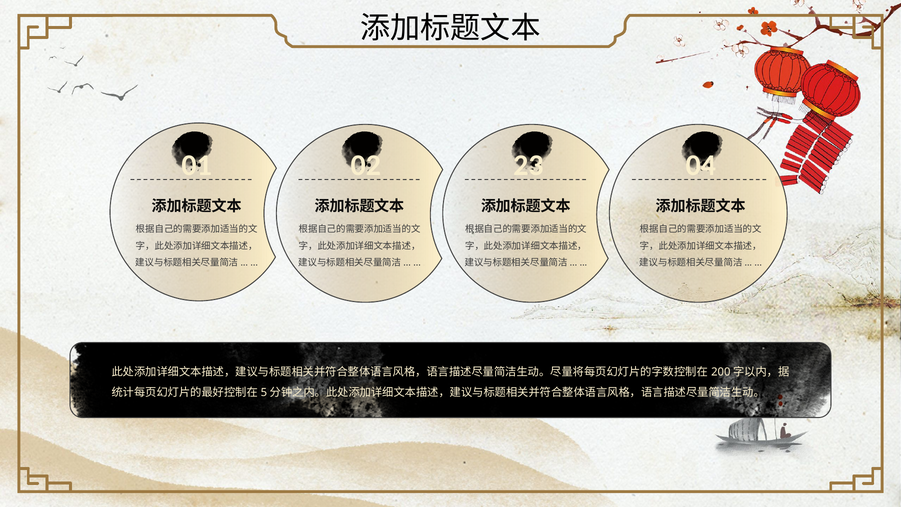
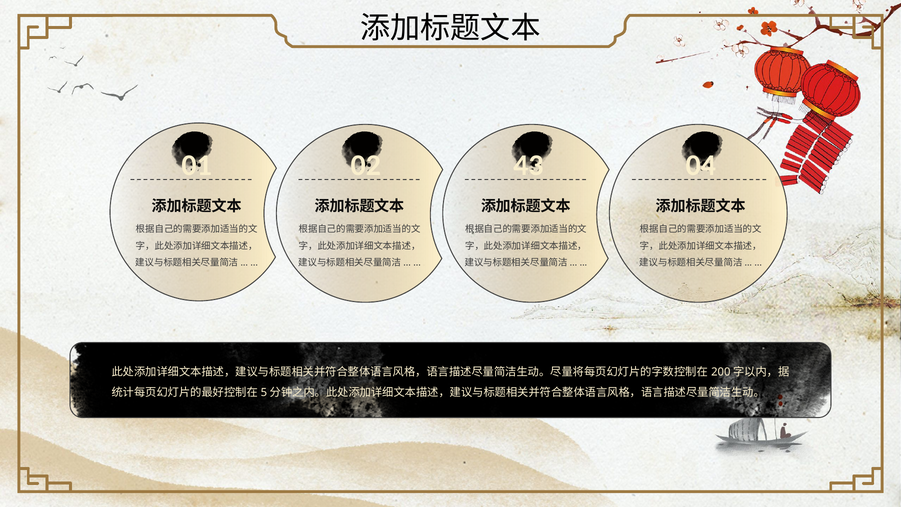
23: 23 -> 43 (528, 165)
